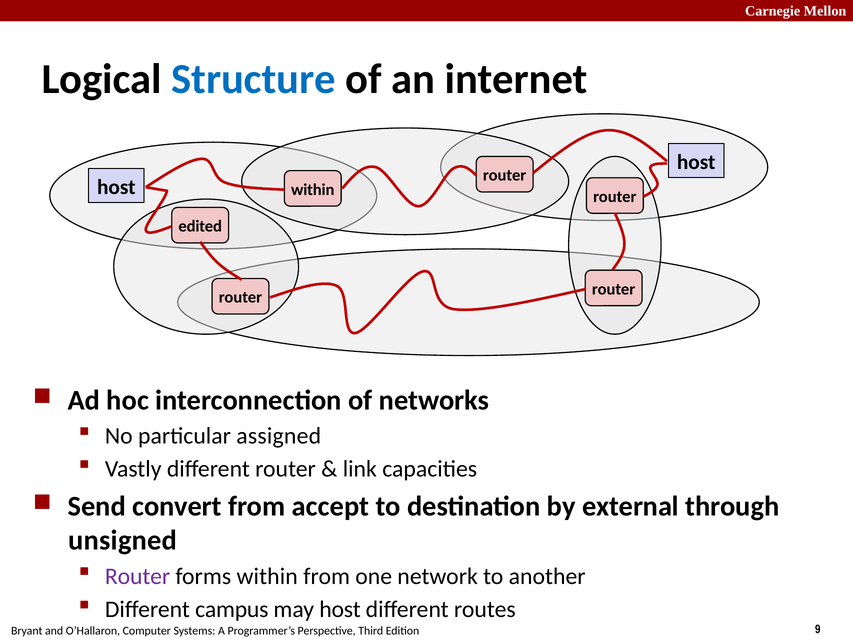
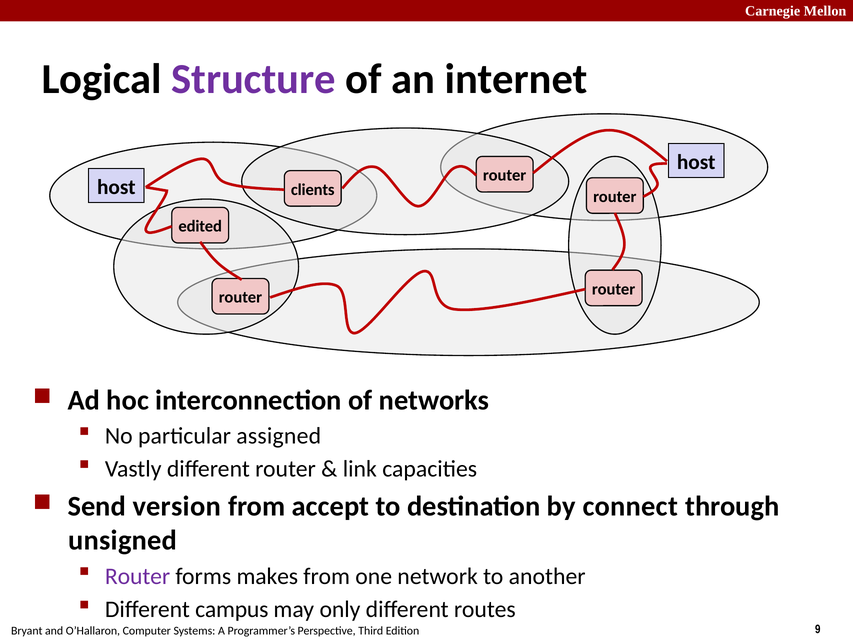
Structure colour: blue -> purple (254, 79)
within: within -> clients (313, 189)
convert: convert -> version (177, 506)
external: external -> connect (630, 506)
forms within: within -> makes (267, 576)
may host: host -> only (340, 609)
